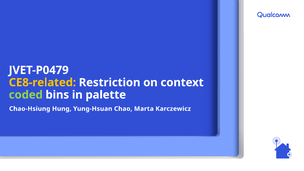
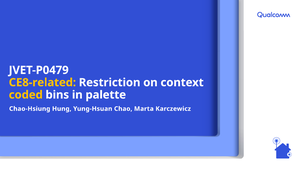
coded colour: light green -> yellow (26, 95)
